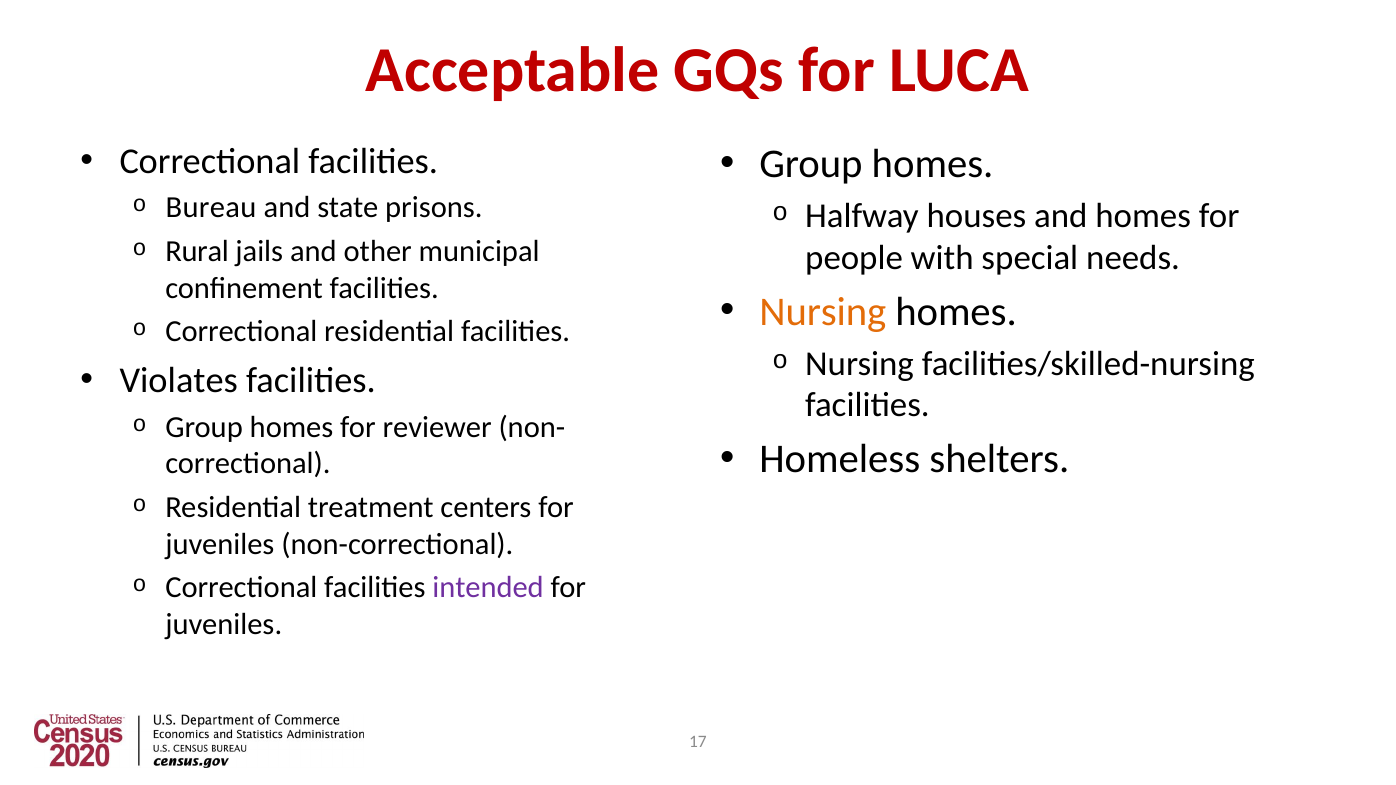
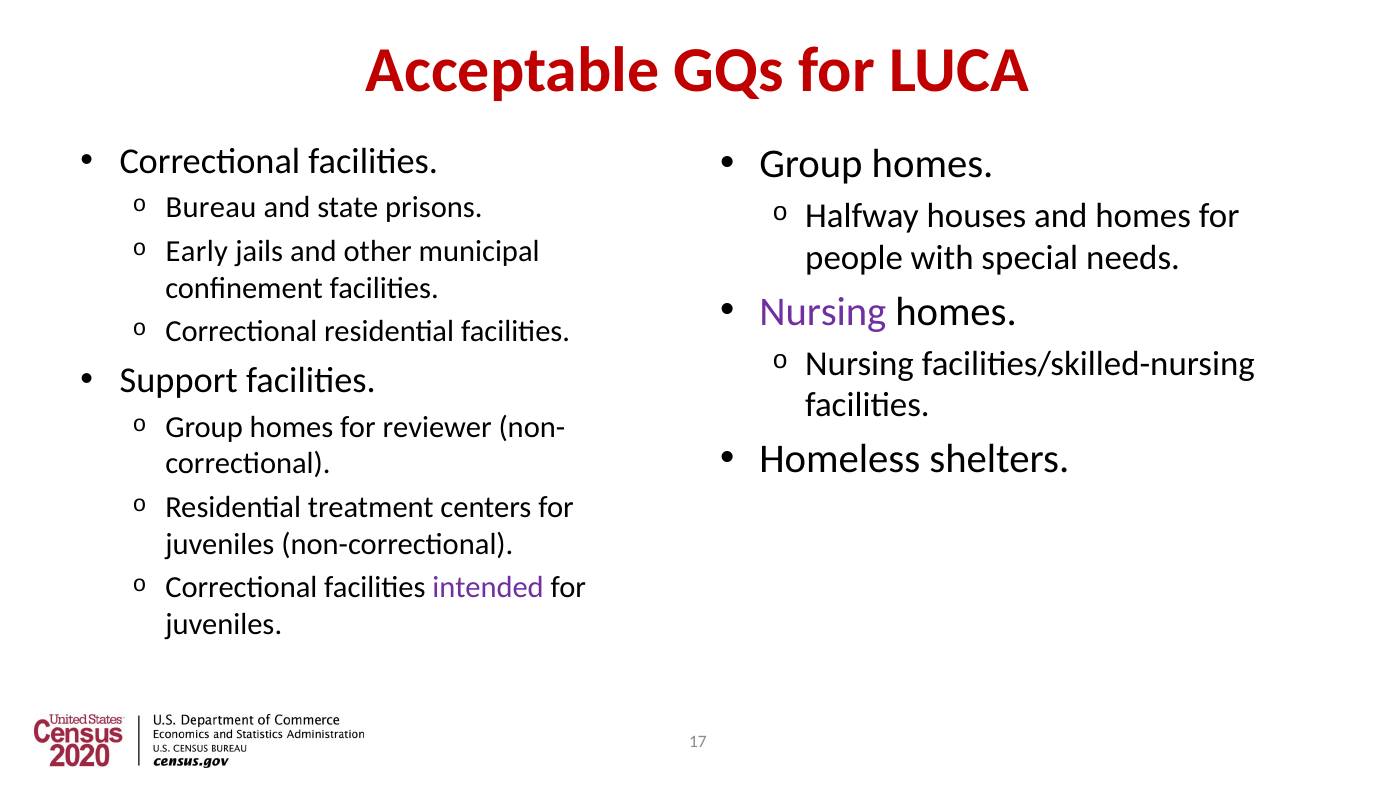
Rural: Rural -> Early (197, 252)
Nursing colour: orange -> purple (823, 312)
Violates: Violates -> Support (179, 381)
